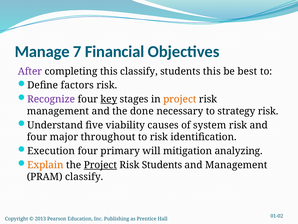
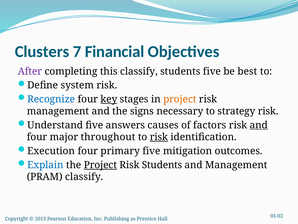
Manage: Manage -> Clusters (42, 51)
students this: this -> five (212, 71)
factors: factors -> system (77, 85)
Recognize colour: purple -> blue (51, 99)
done: done -> signs (142, 111)
viability: viability -> answers (125, 125)
system: system -> factors (210, 125)
and underline: none -> present (259, 125)
risk underline: none -> present (159, 137)
primary will: will -> five (151, 151)
analyzing: analyzing -> outcomes (239, 151)
Explain colour: orange -> blue (45, 165)
